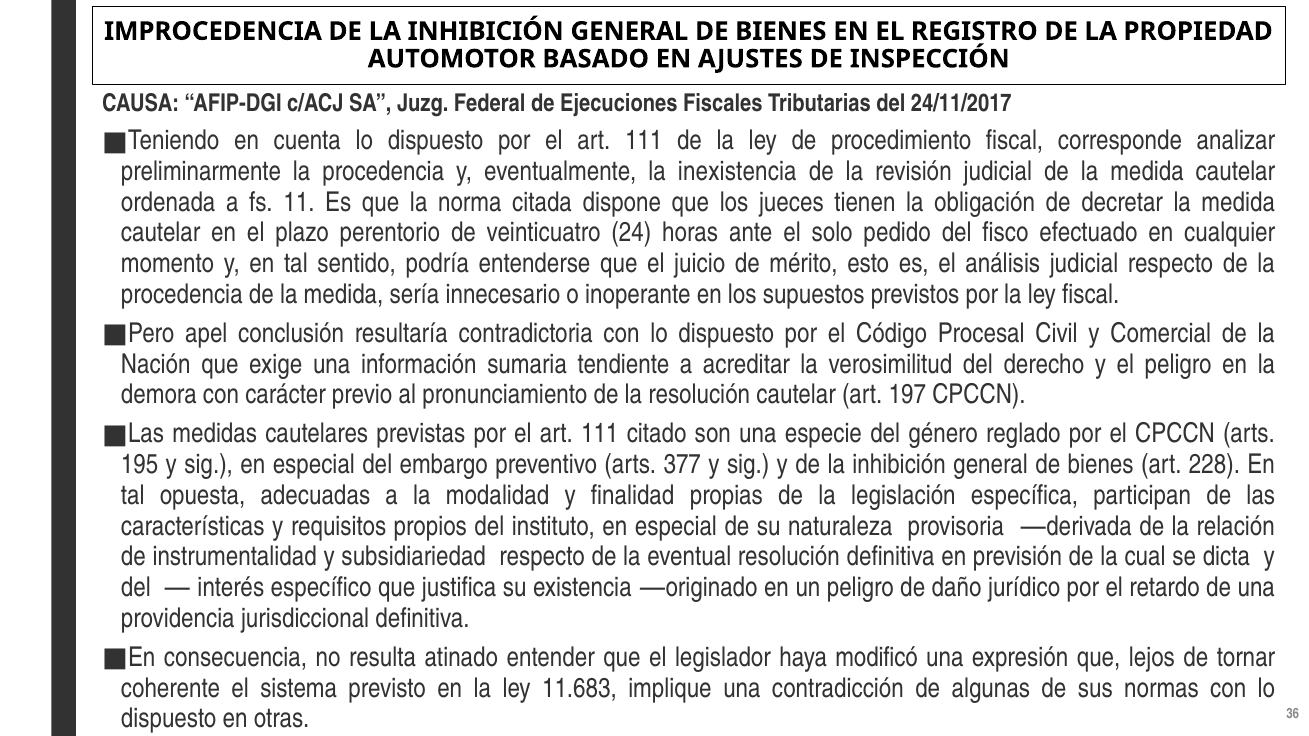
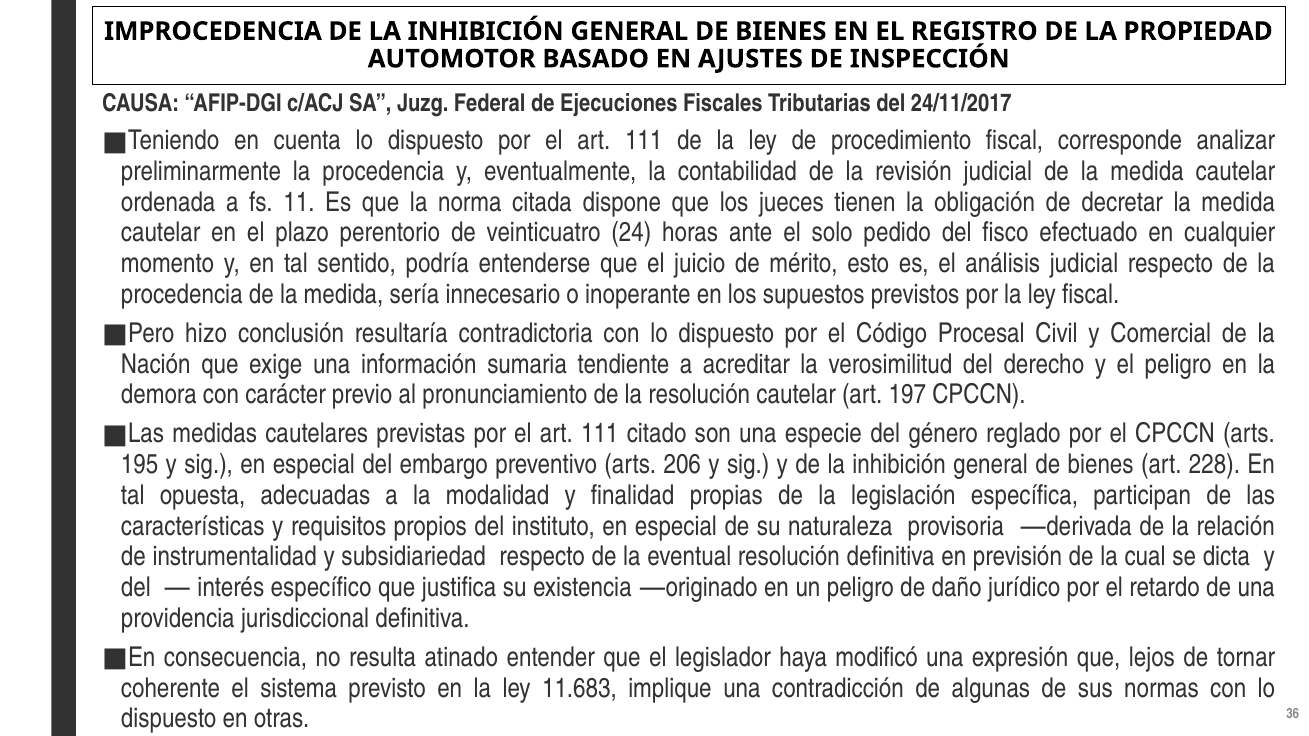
inexistencia: inexistencia -> contabilidad (737, 172)
apel: apel -> hizo (206, 334)
377: 377 -> 206 (682, 465)
